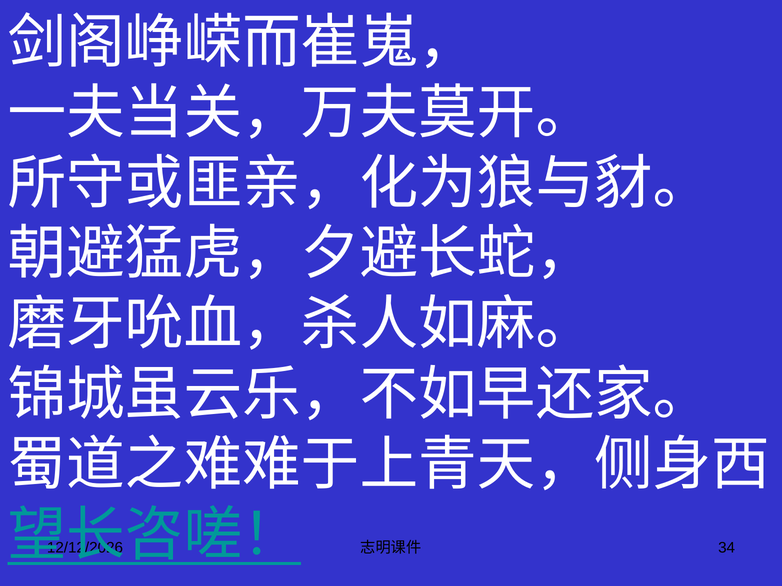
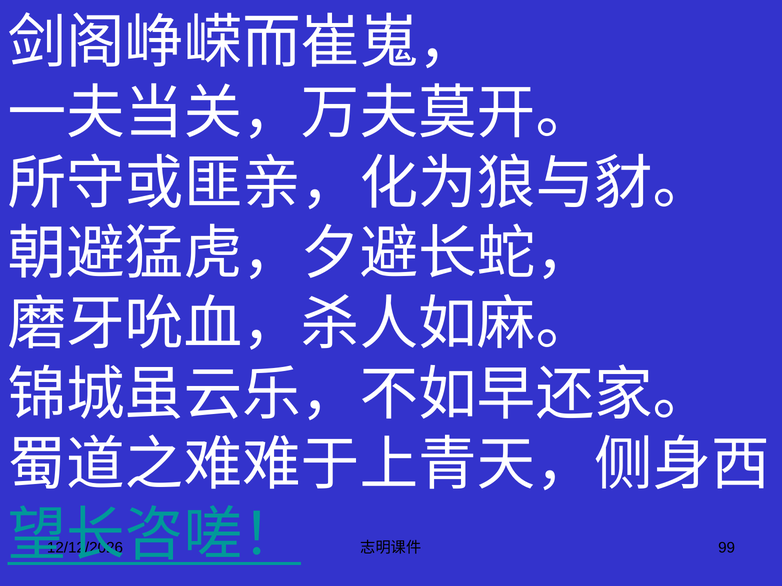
34: 34 -> 99 (727, 548)
